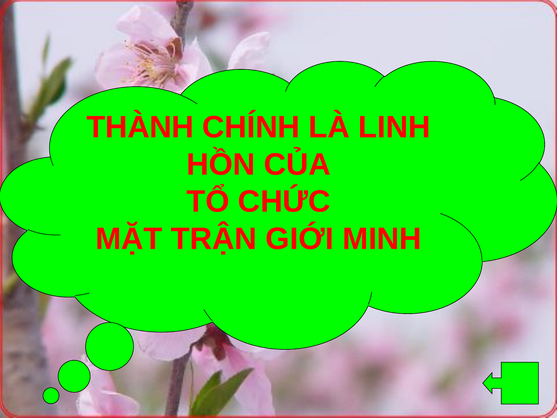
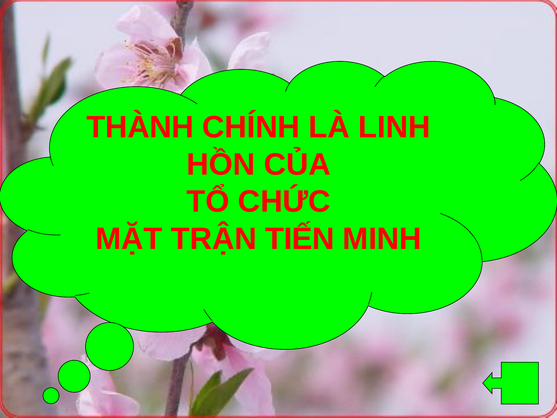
GIỚI: GIỚI -> TIẾN (300, 239)
